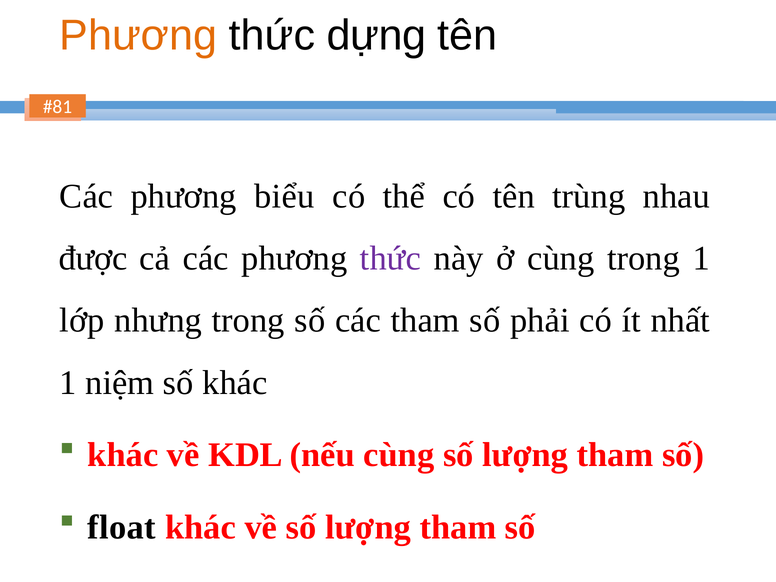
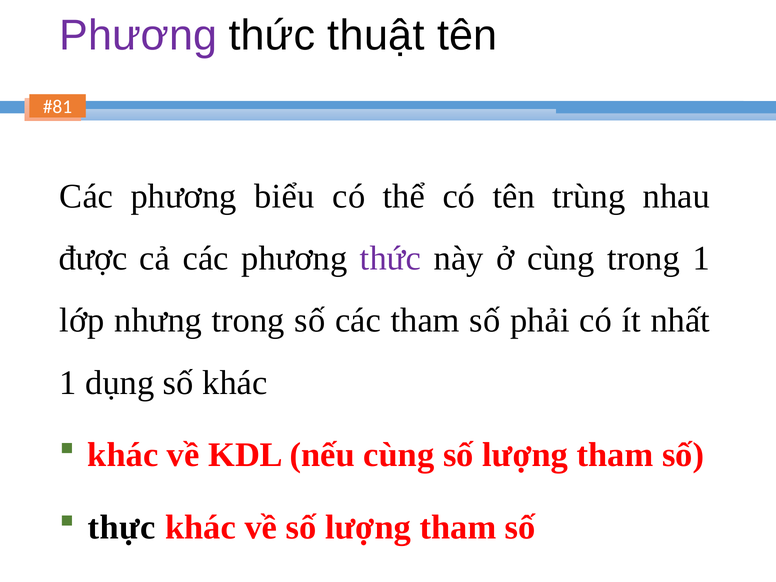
Phương colour: orange -> purple (138, 35)
dựng: dựng -> thuật (376, 35)
niệm: niệm -> dụng (120, 383)
float: float -> thực (122, 528)
